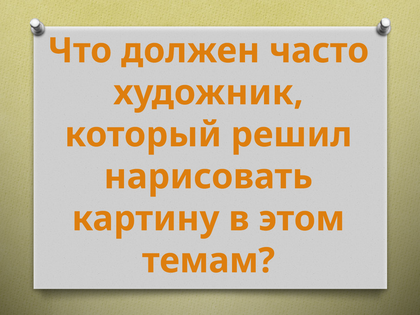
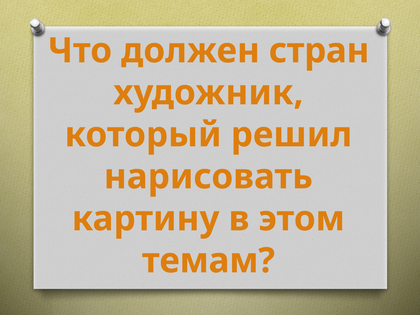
часто: часто -> стран (319, 51)
